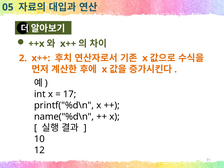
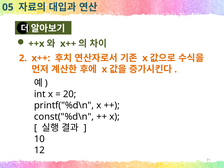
17: 17 -> 20 (70, 94)
name("%d\n: name("%d\n -> const("%d\n (64, 117)
